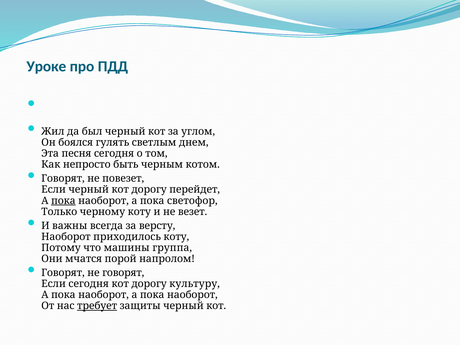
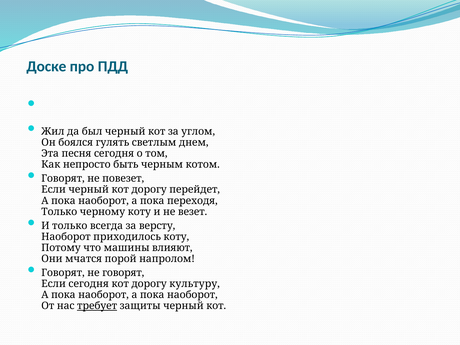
Уроке: Уроке -> Доске (46, 66)
пока underline: present -> none (63, 201)
светофор: светофор -> переходя (192, 201)
И важны: важны -> только (70, 226)
группа: группа -> влияют (172, 248)
